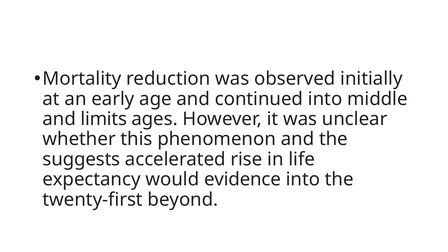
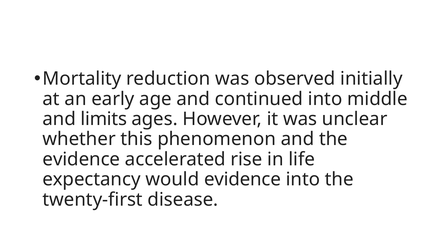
suggests: suggests -> evidence (81, 159)
beyond: beyond -> disease (183, 200)
